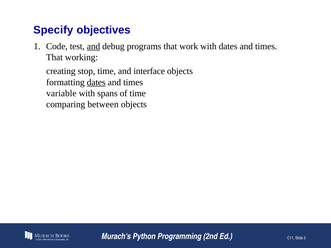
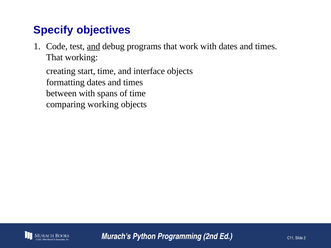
stop: stop -> start (86, 71)
dates underline: present -> none (96, 82)
variable: variable -> between (61, 93)
comparing between: between -> working (103, 104)
